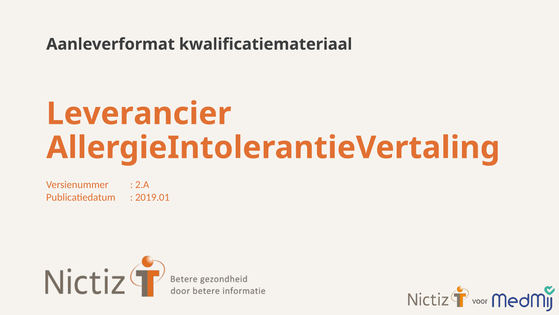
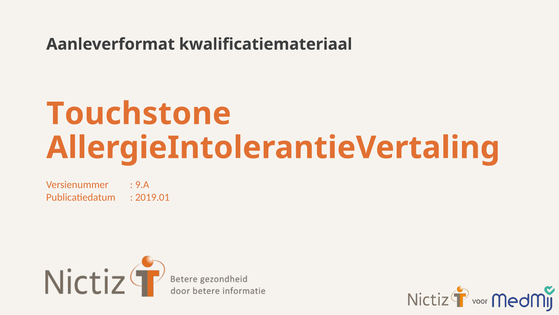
Leverancier: Leverancier -> Touchstone (139, 114)
2.A: 2.A -> 9.A (142, 184)
